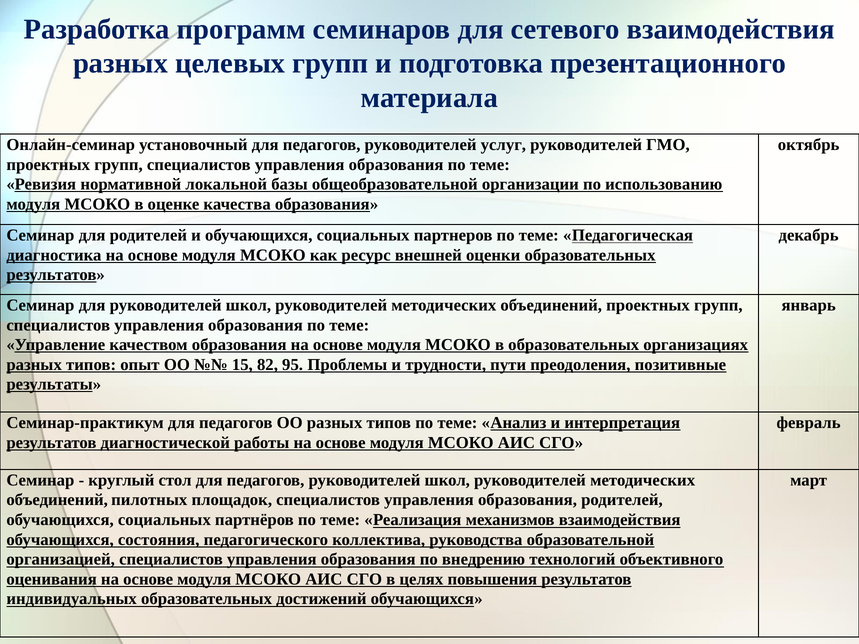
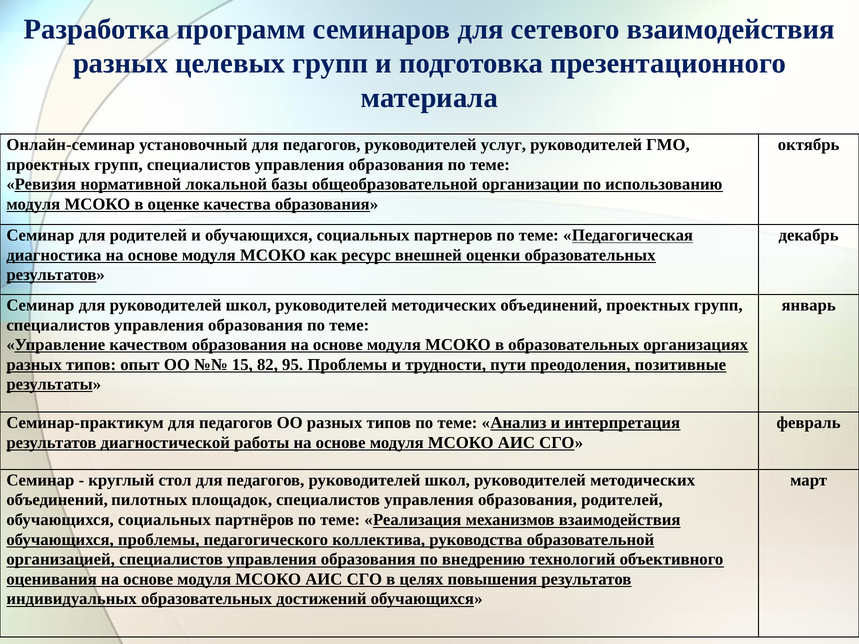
обучающихся состояния: состояния -> проблемы (159, 540)
